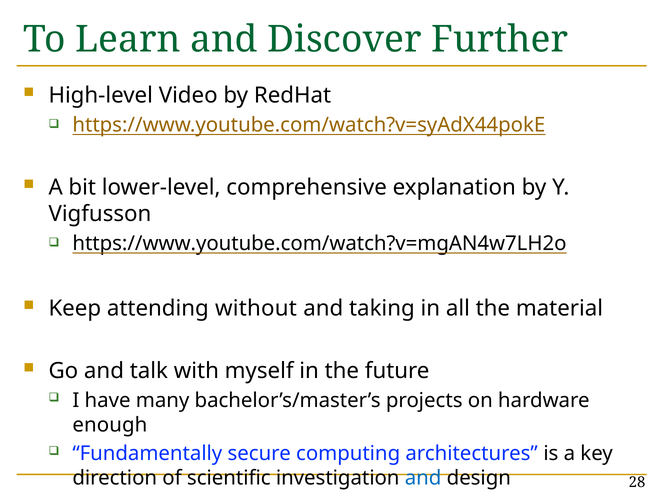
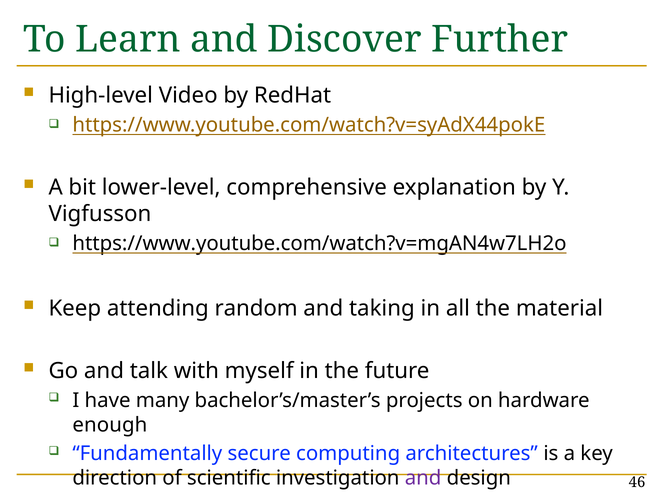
without: without -> random (256, 308)
and colour: blue -> purple (423, 478)
28: 28 -> 46 (637, 482)
